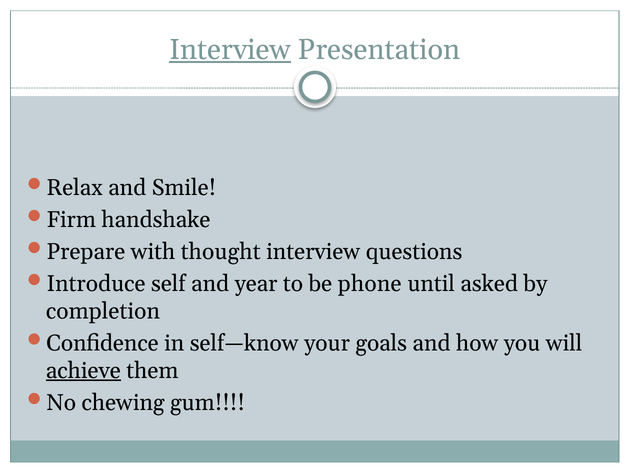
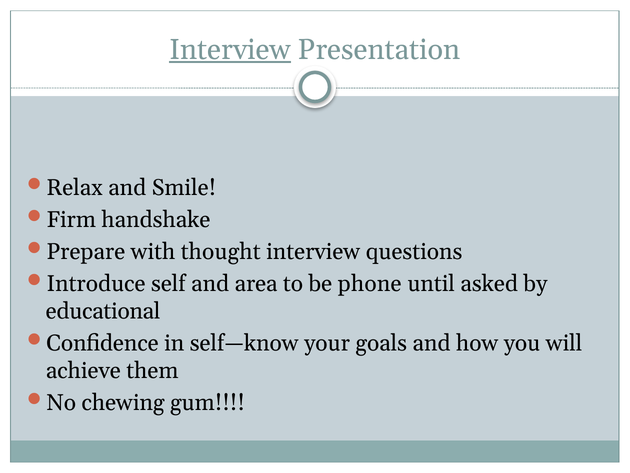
year: year -> area (256, 284)
completion: completion -> educational (103, 311)
achieve underline: present -> none (83, 370)
